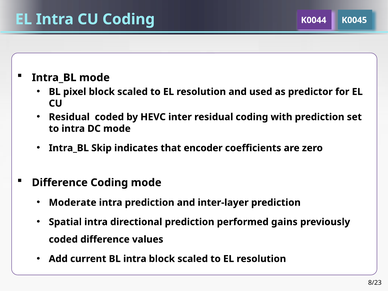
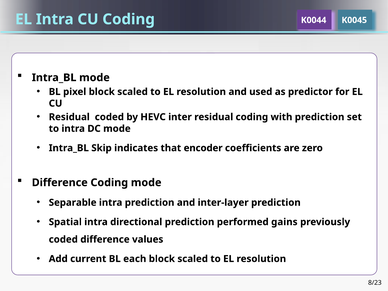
Moderate: Moderate -> Separable (73, 203)
BL intra: intra -> each (135, 259)
